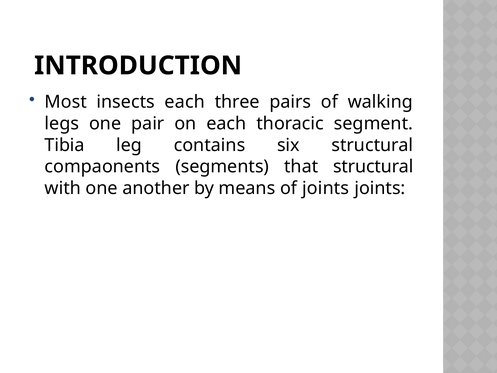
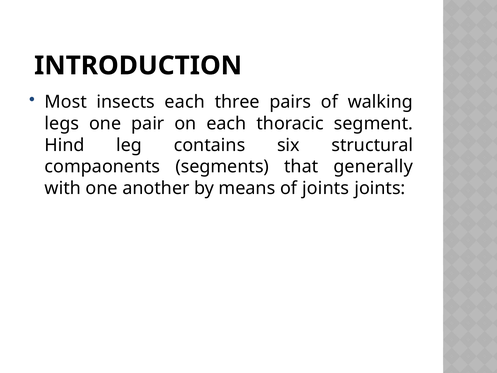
Tibia: Tibia -> Hind (65, 145)
that structural: structural -> generally (373, 167)
